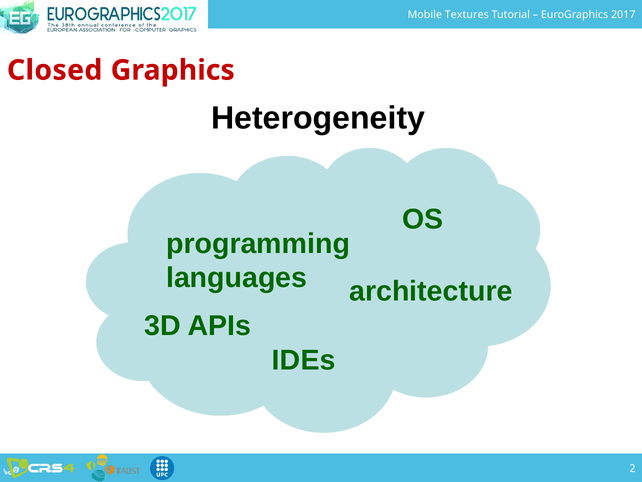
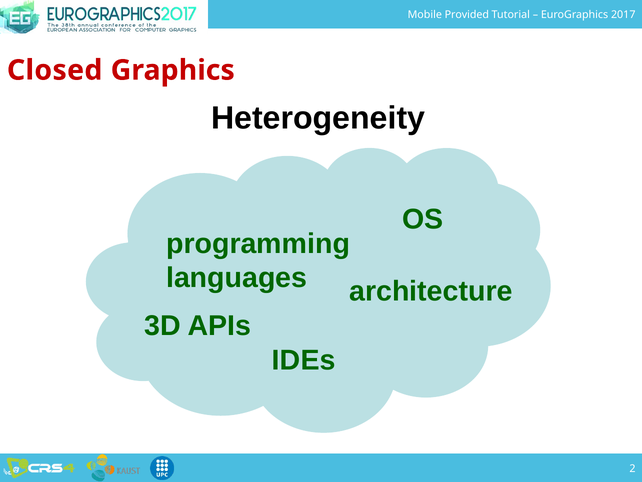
Textures: Textures -> Provided (467, 15)
